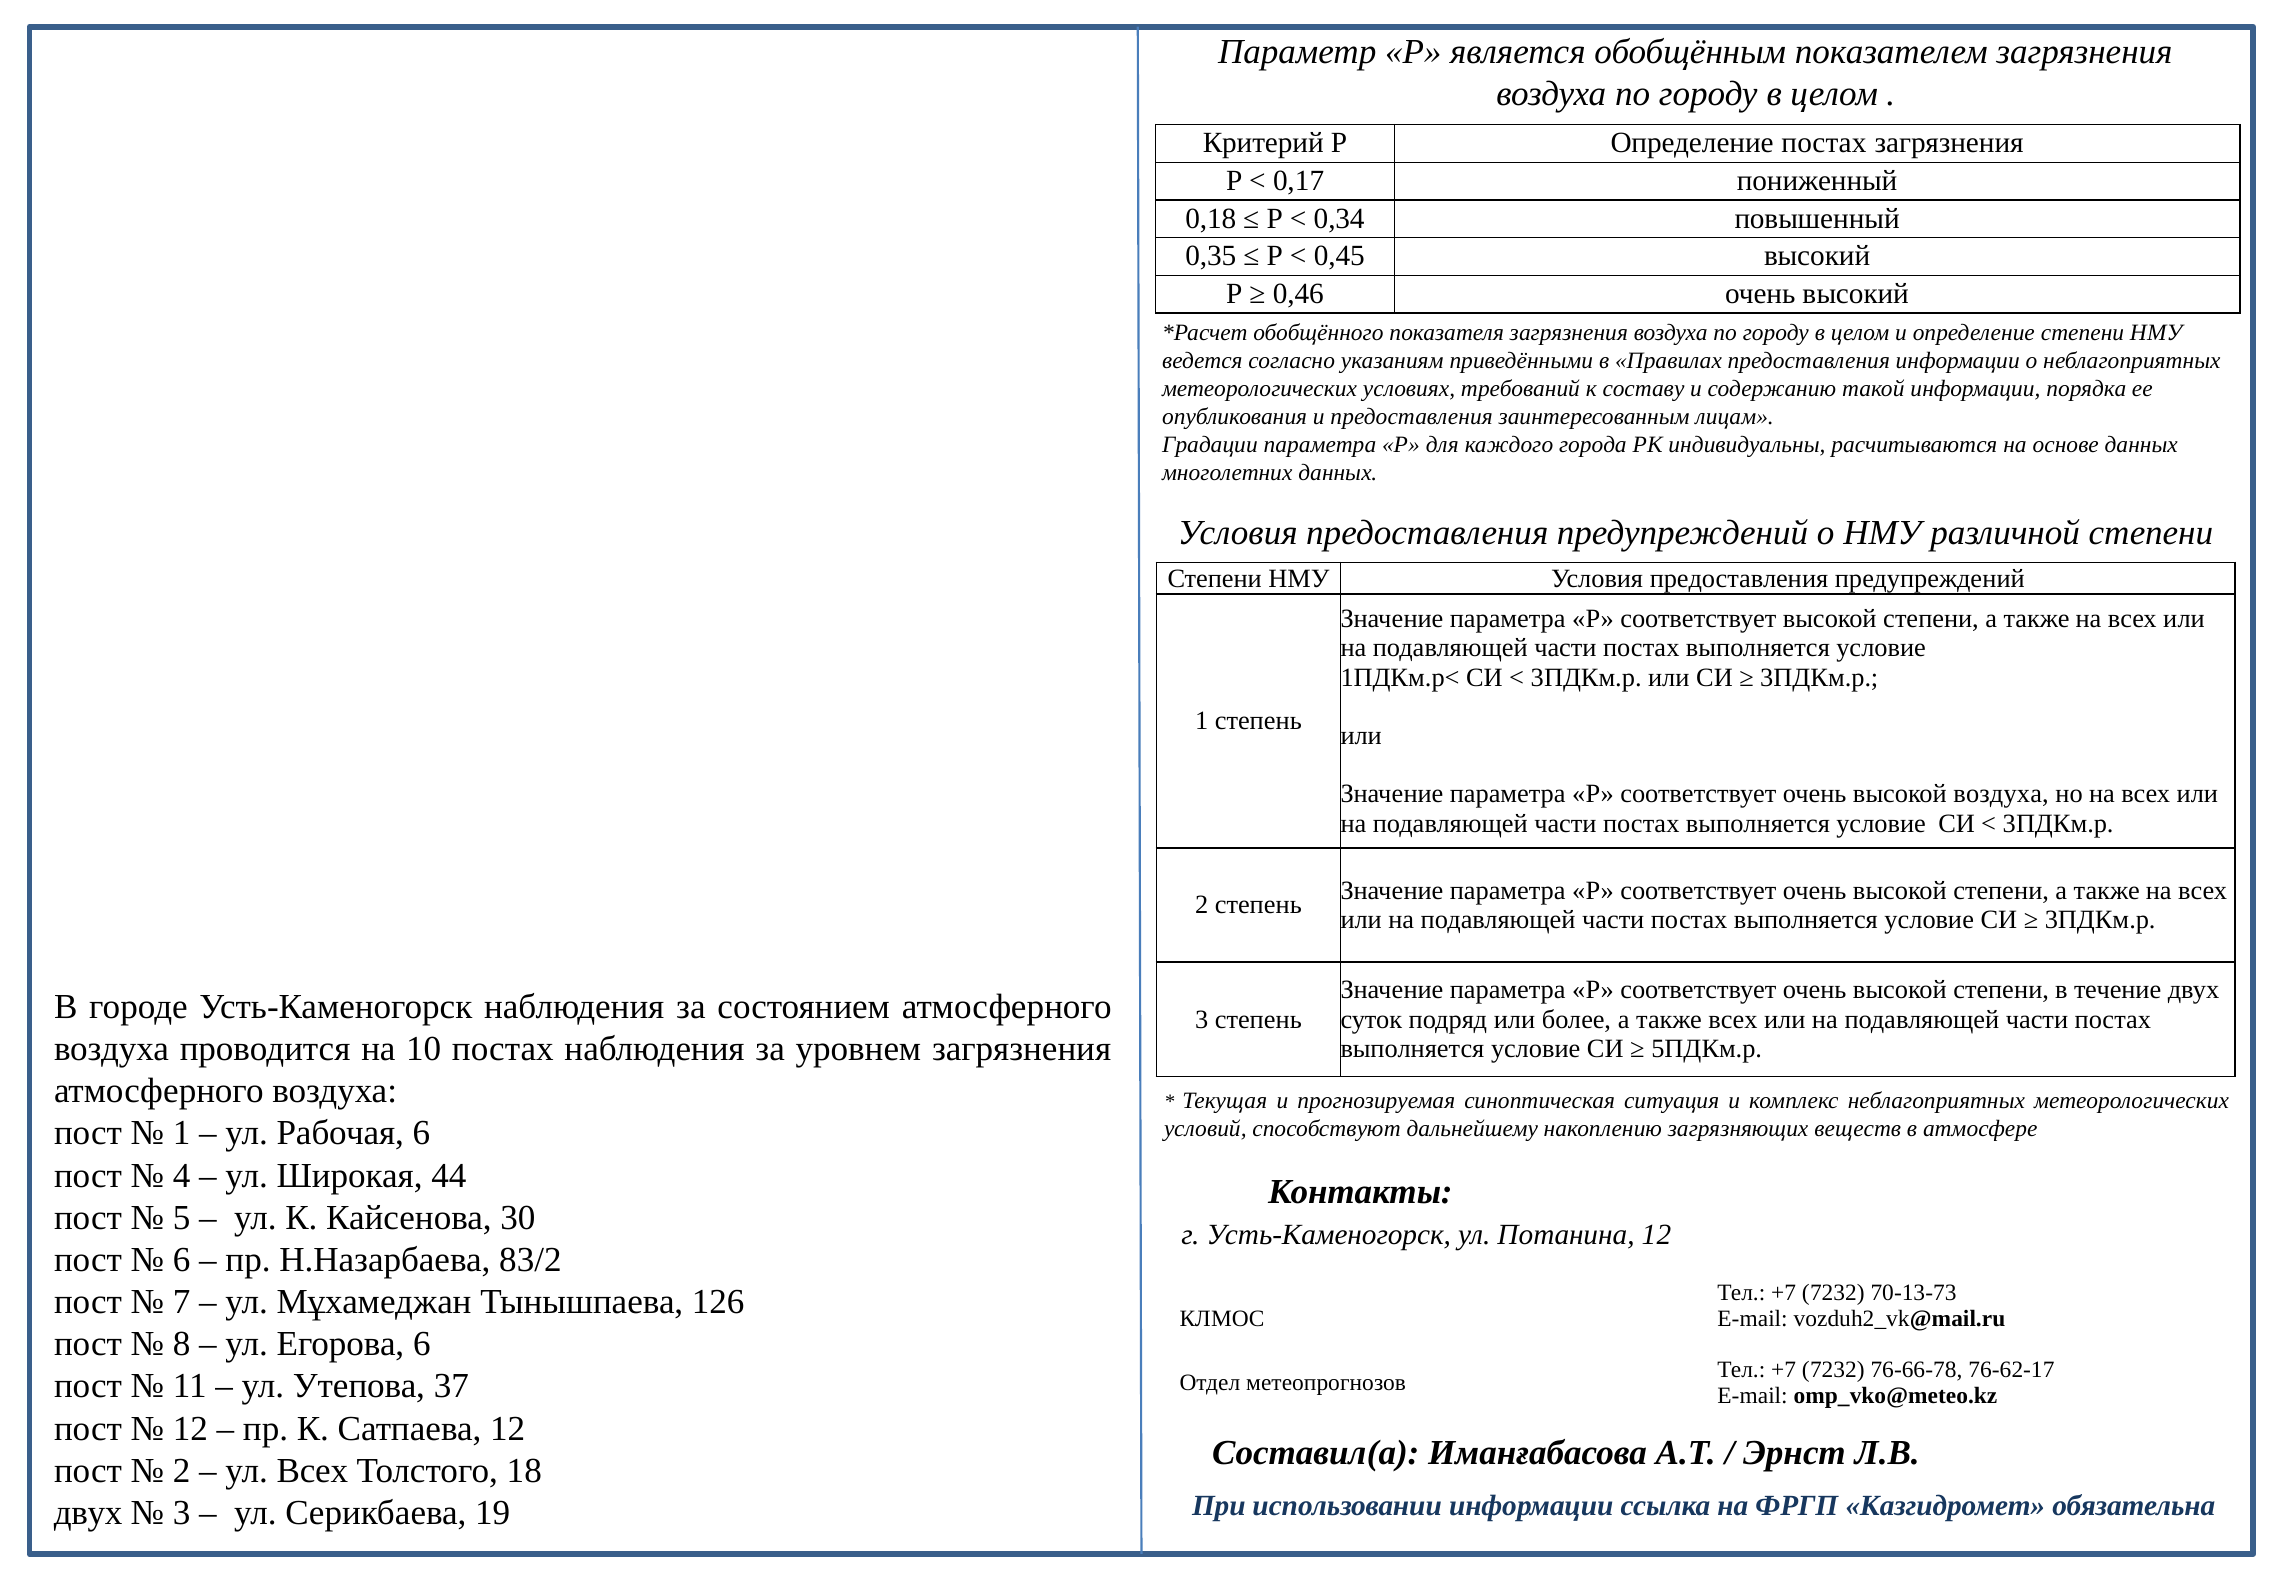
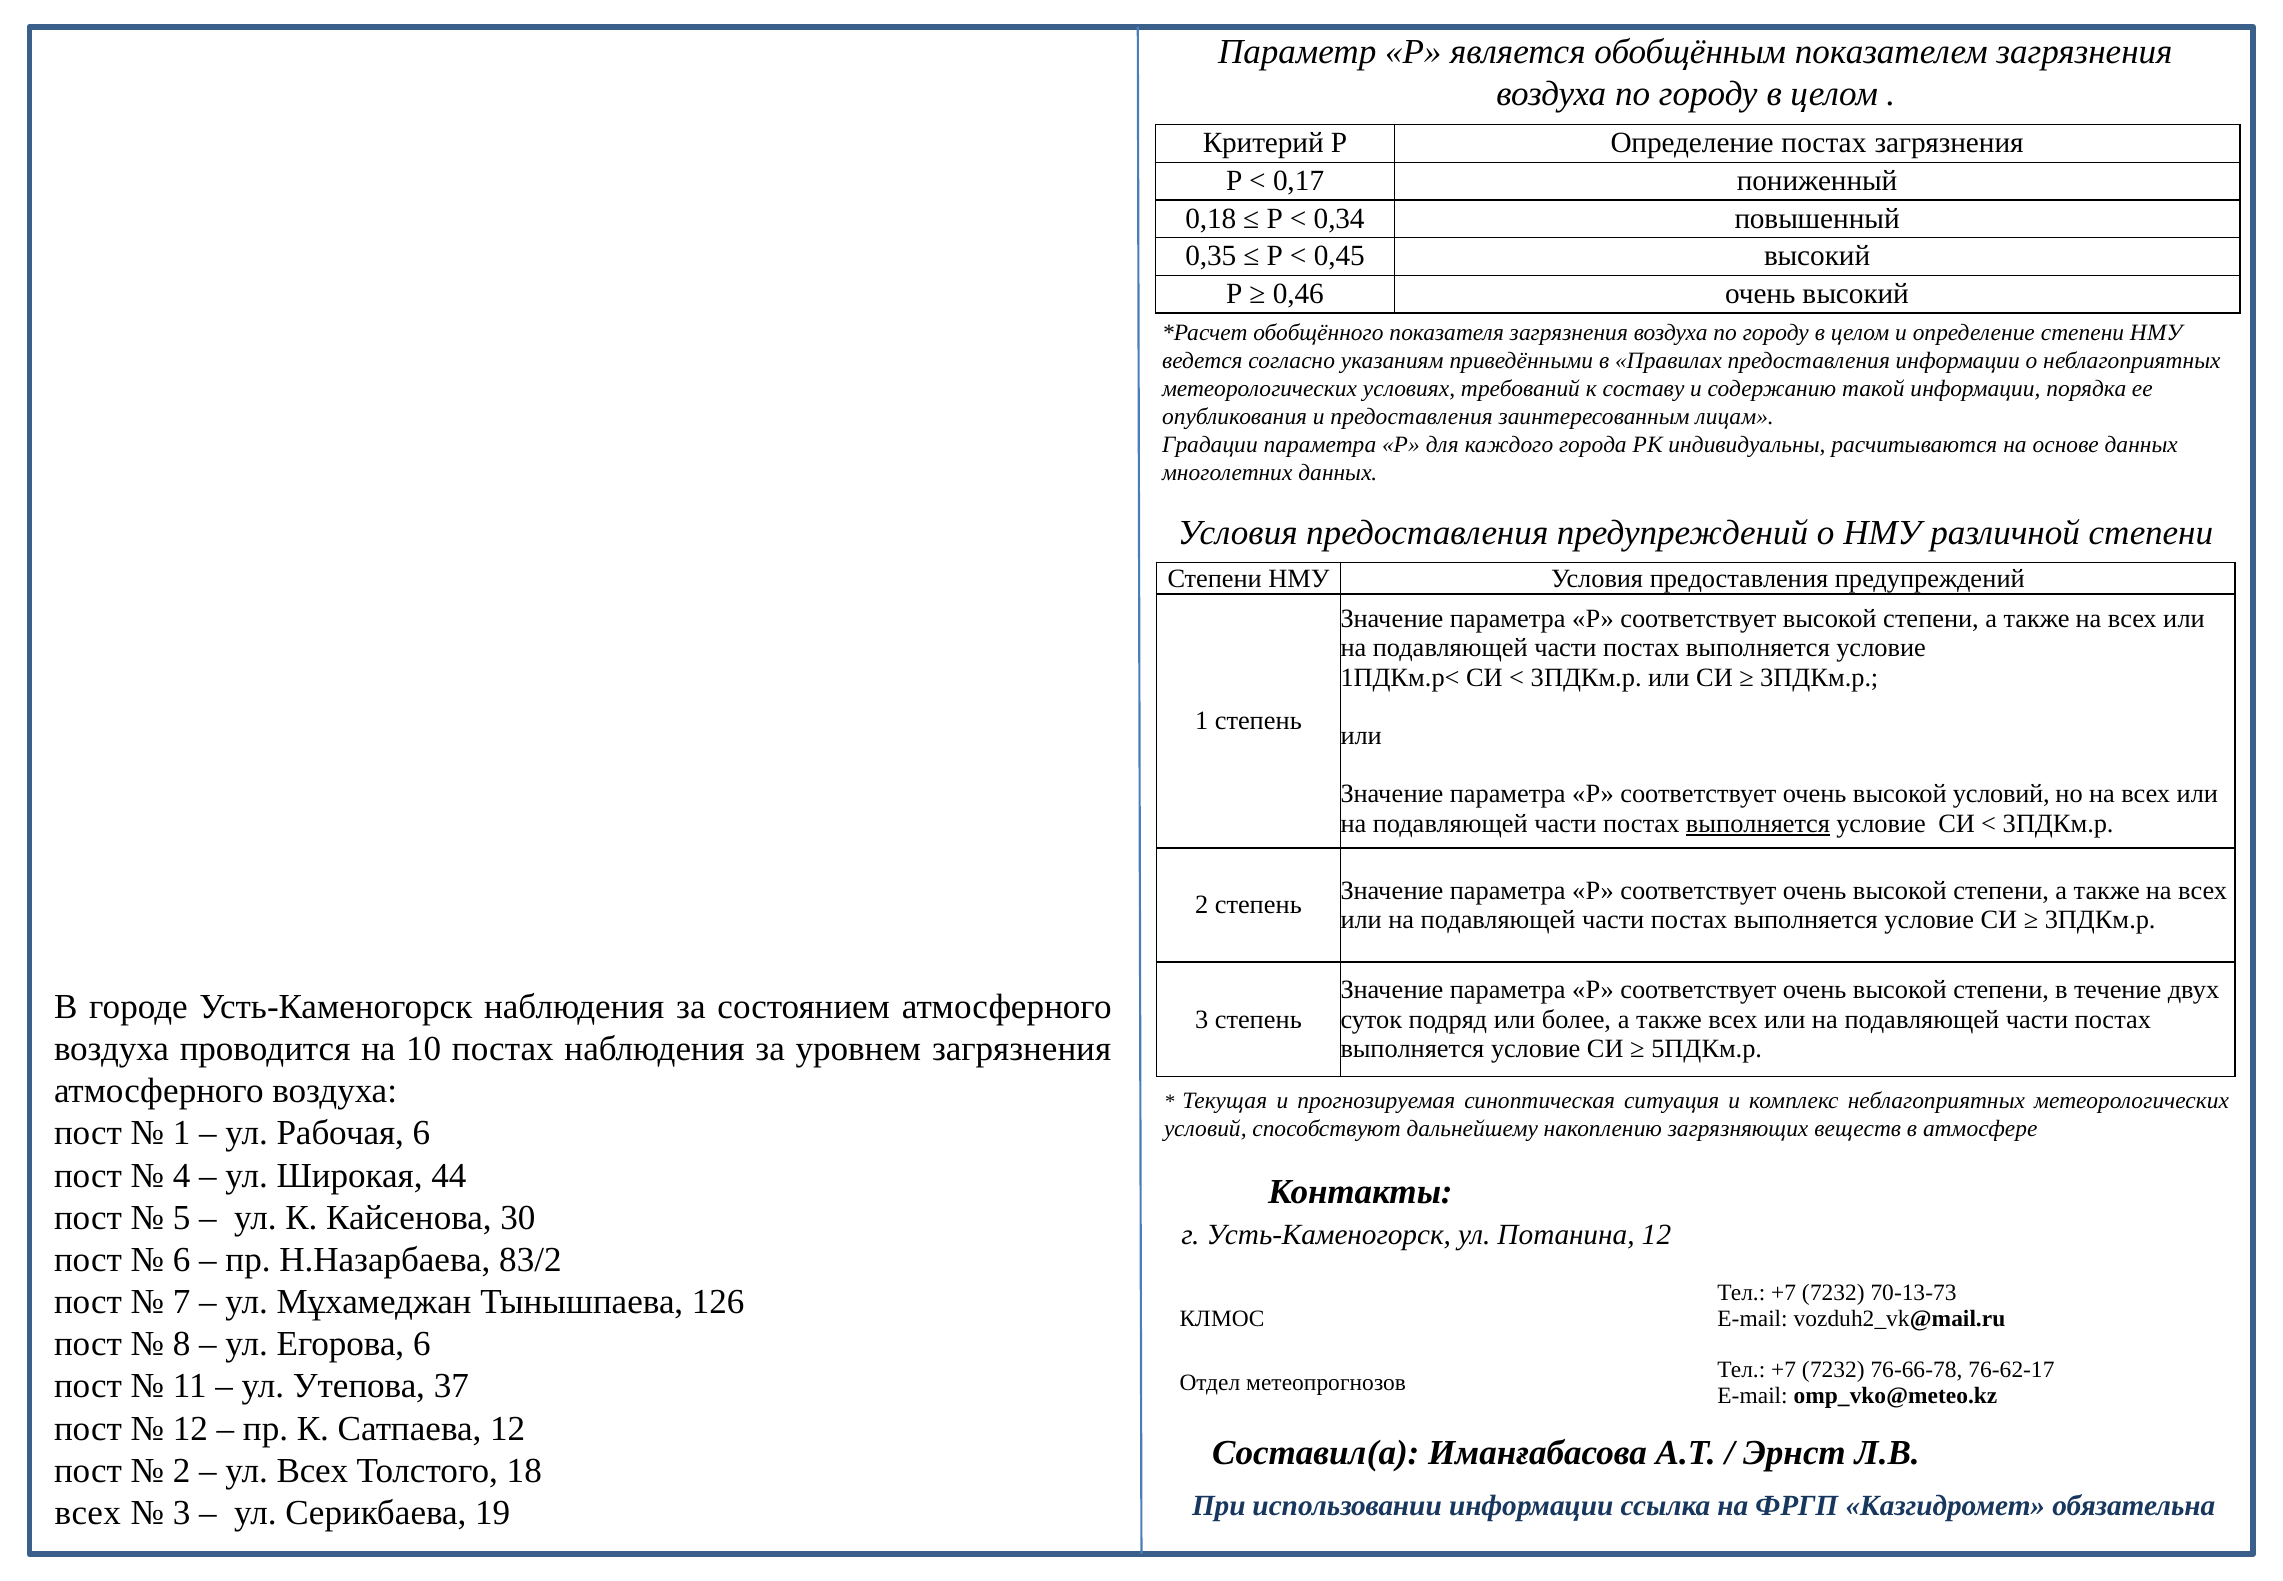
высокой воздуха: воздуха -> условий (2001, 794)
выполняется underline: none -> present (1758, 823)
двух: двух -> всех (88, 1512)
